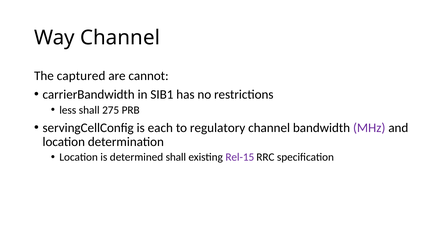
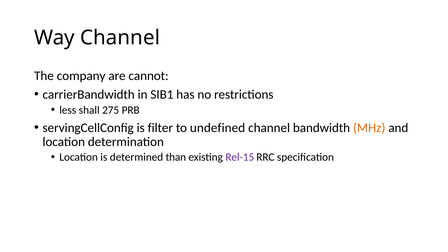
captured: captured -> company (81, 76)
each: each -> filter (160, 128)
regulatory: regulatory -> undefined (218, 128)
MHz colour: purple -> orange (369, 128)
determined shall: shall -> than (176, 157)
